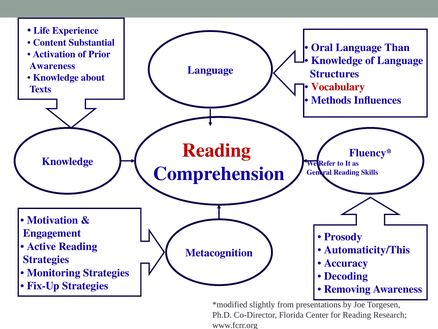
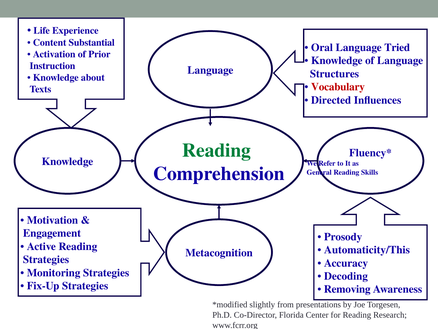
Than: Than -> Tried (397, 47)
Awareness: Awareness -> Instruction (52, 66)
Methods: Methods -> Directed (331, 100)
Reading colour: red -> green (217, 150)
